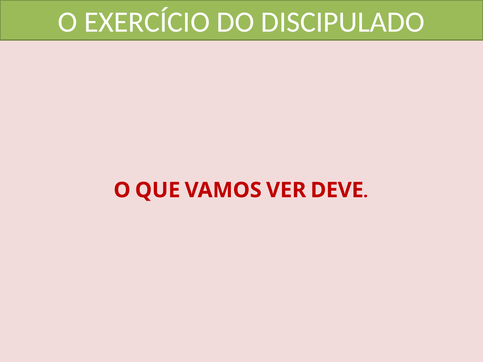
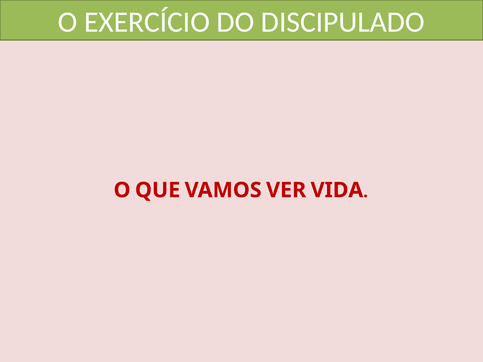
DEVE: DEVE -> VIDA (337, 190)
